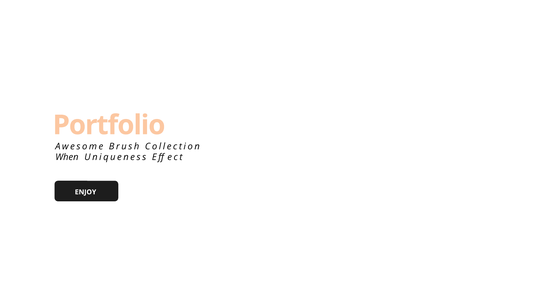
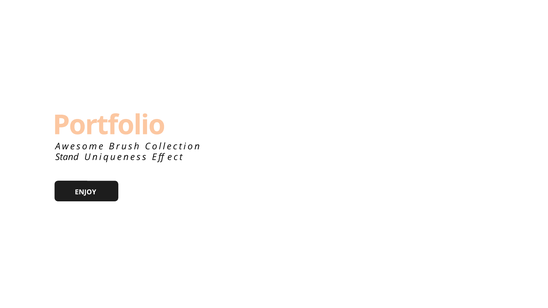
When: When -> Stand (67, 157)
